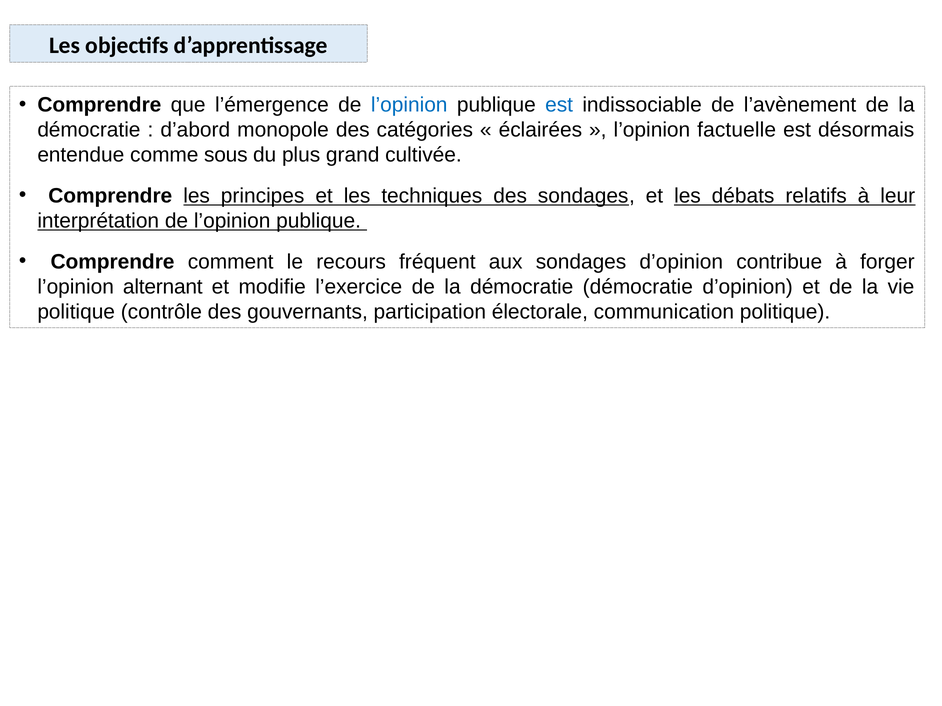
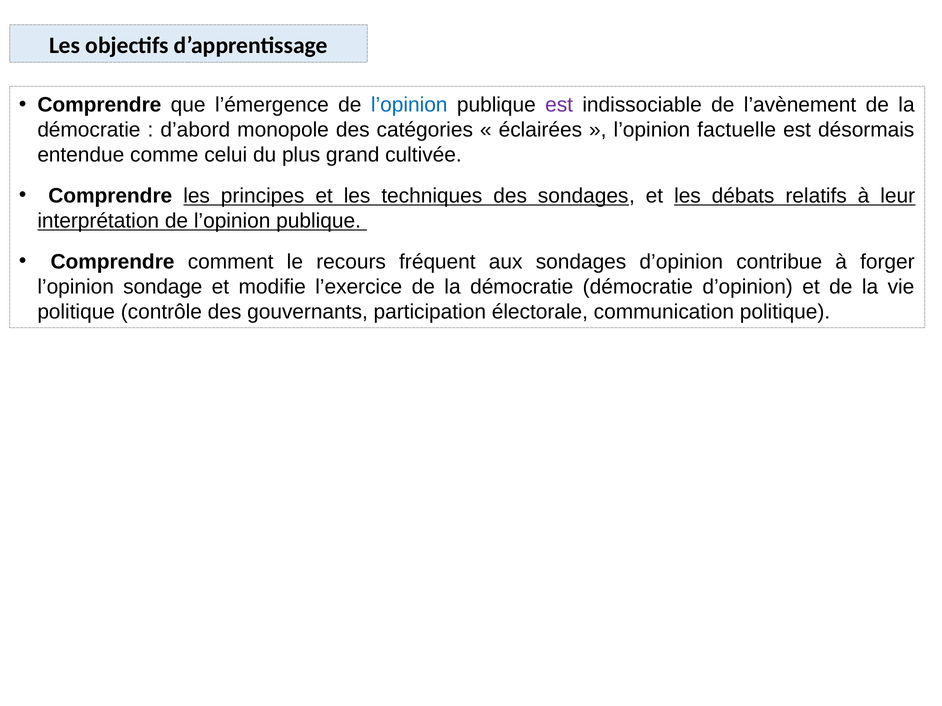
est colour: blue -> purple (559, 105)
sous: sous -> celui (226, 155)
alternant: alternant -> sondage (163, 287)
